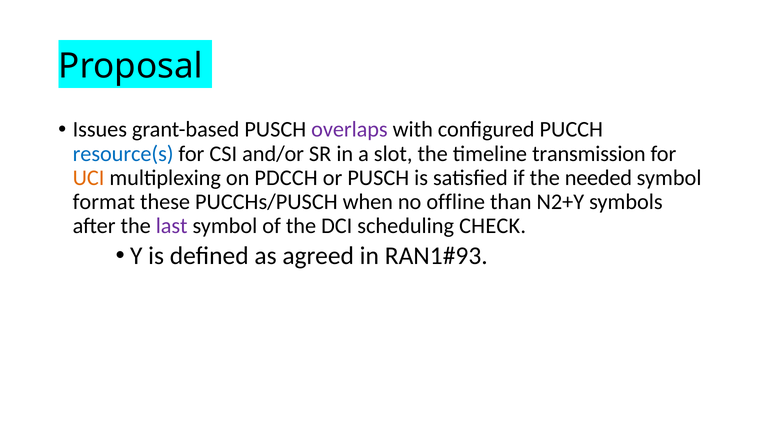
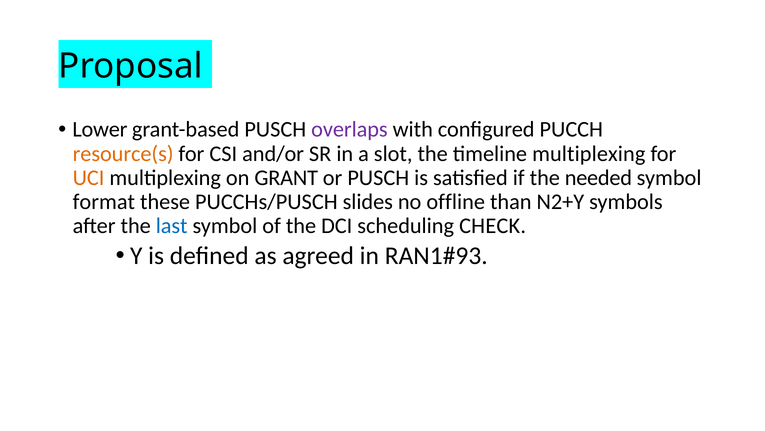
Issues: Issues -> Lower (100, 129)
resource(s colour: blue -> orange (123, 153)
timeline transmission: transmission -> multiplexing (589, 153)
PDCCH: PDCCH -> GRANT (286, 178)
when: when -> slides (368, 202)
last colour: purple -> blue (172, 226)
